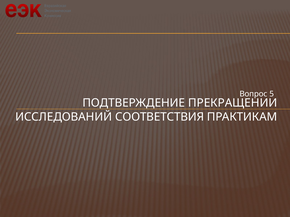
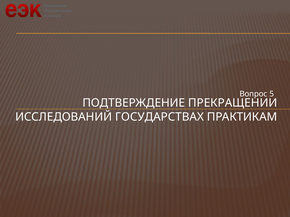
СООТВЕТСТВИЯ: СООТВЕТСТВИЯ -> ГОСУДАРСТВАХ (159, 117)
